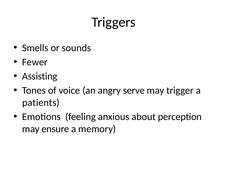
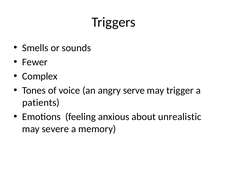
Assisting: Assisting -> Complex (40, 76)
perception: perception -> unrealistic (180, 116)
ensure: ensure -> severe (55, 128)
